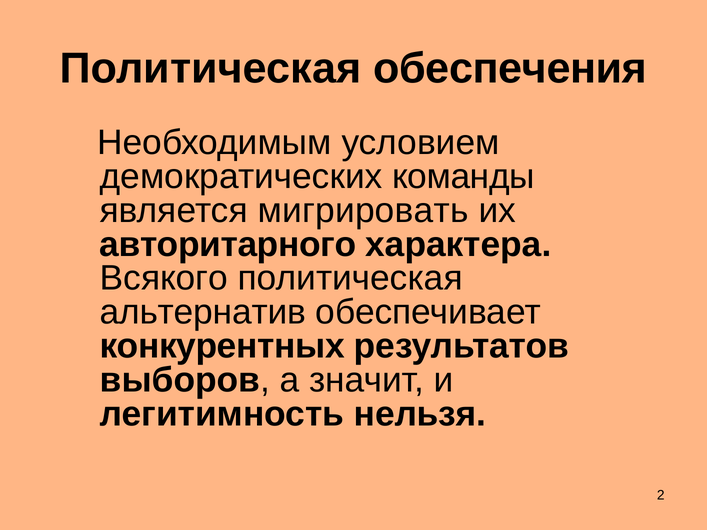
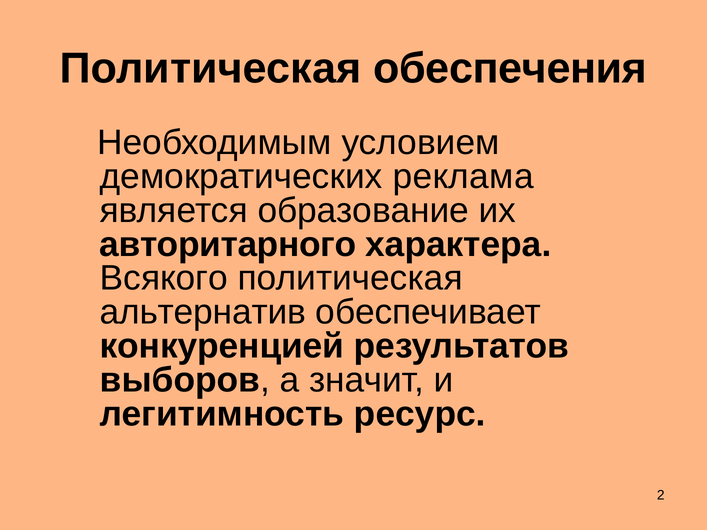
команды: команды -> реклама (463, 177)
мигрировать: мигрировать -> образование (363, 211)
конкурентных: конкурентных -> конкуренцией (222, 346)
нельзя: нельзя -> ресурс (420, 414)
